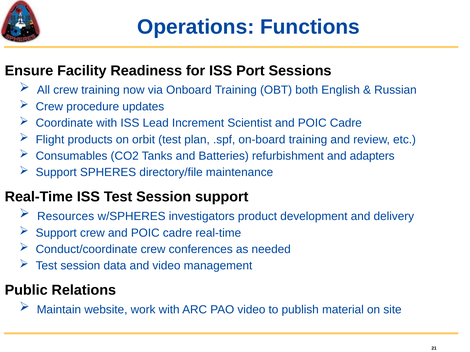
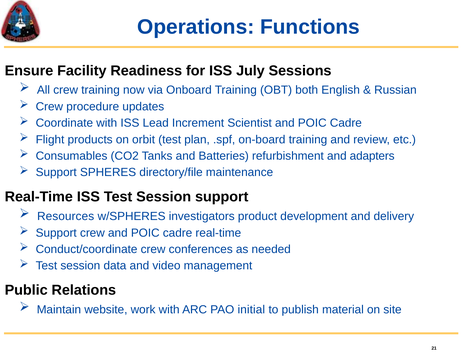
Port: Port -> July (250, 71)
PAO video: video -> initial (251, 310)
